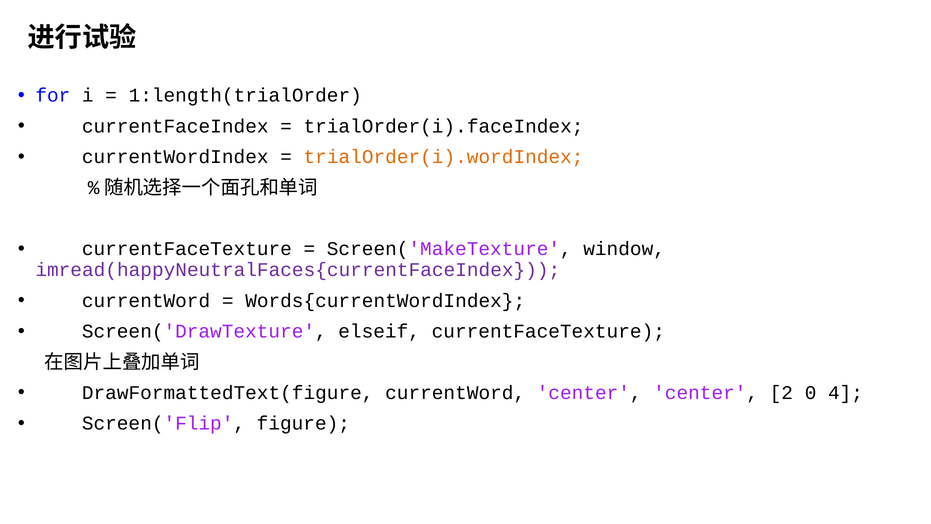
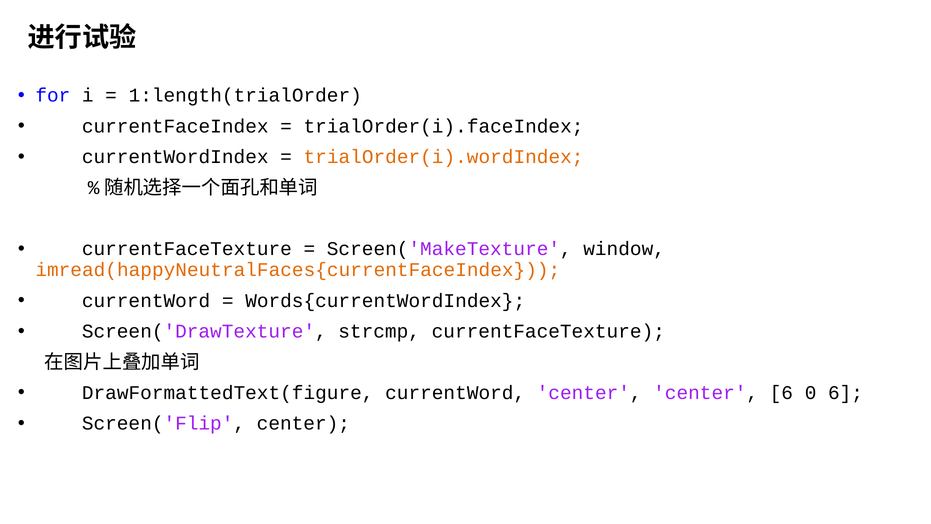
imread(happyNeutralFaces{currentFaceIndex colour: purple -> orange (298, 270)
elseif: elseif -> strcmp (379, 331)
center 2: 2 -> 6 (781, 393)
0 4: 4 -> 6 (846, 393)
Screen('Flip figure: figure -> center (303, 423)
